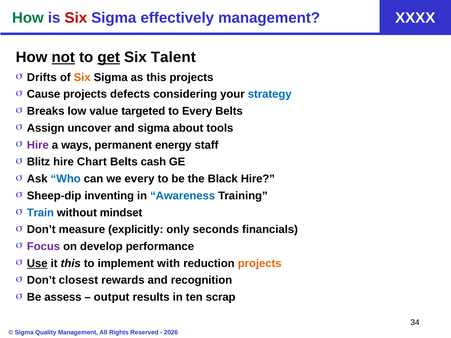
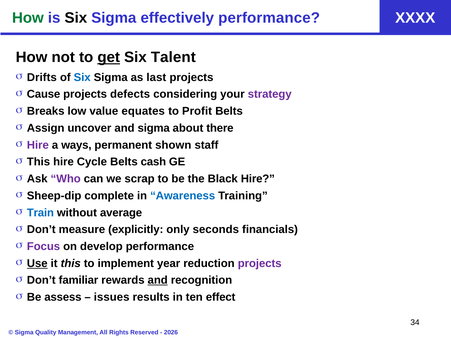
Six colour: red -> black (76, 18)
effectively management: management -> performance (269, 18)
not underline: present -> none (63, 57)
Six colour: orange -> blue (82, 77)
as this: this -> last (156, 77)
strategy colour: blue -> purple (270, 94)
targeted: targeted -> equates (143, 111)
to Every: Every -> Profit (197, 111)
tools: tools -> there (220, 128)
energy: energy -> shown (173, 145)
Blitz: Blitz -> This (38, 162)
Chart: Chart -> Cycle (92, 162)
Who colour: blue -> purple (66, 179)
we every: every -> scrap (140, 179)
inventing: inventing -> complete (109, 196)
mindset: mindset -> average (121, 213)
with: with -> year (169, 264)
projects colour: orange -> purple (260, 264)
closest: closest -> familiar (79, 280)
and underline: none -> present (158, 280)
output: output -> issues (112, 297)
scrap: scrap -> effect (221, 297)
